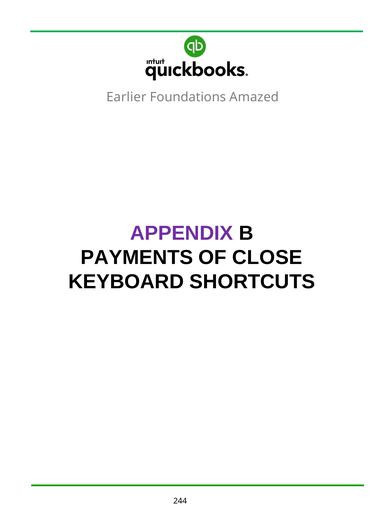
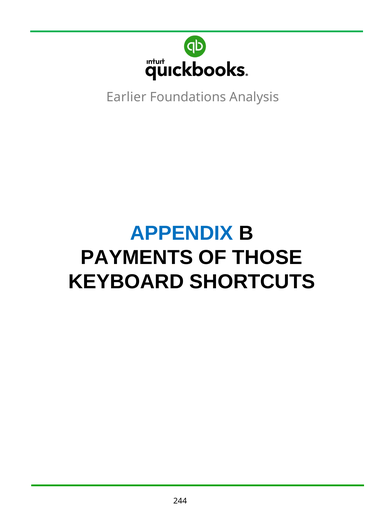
Amazed: Amazed -> Analysis (254, 97)
APPENDIX colour: purple -> blue (182, 233)
CLOSE: CLOSE -> THOSE (267, 257)
